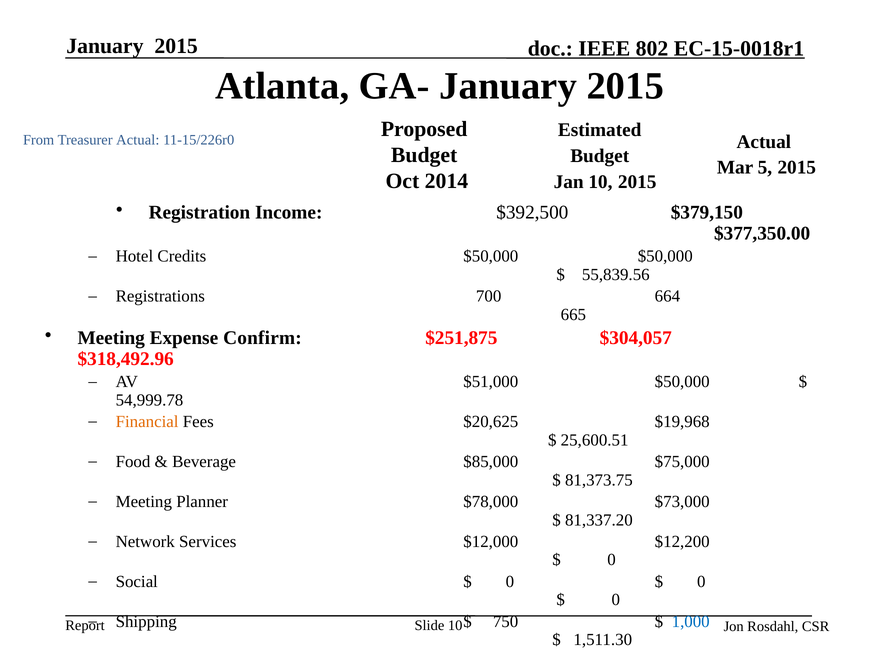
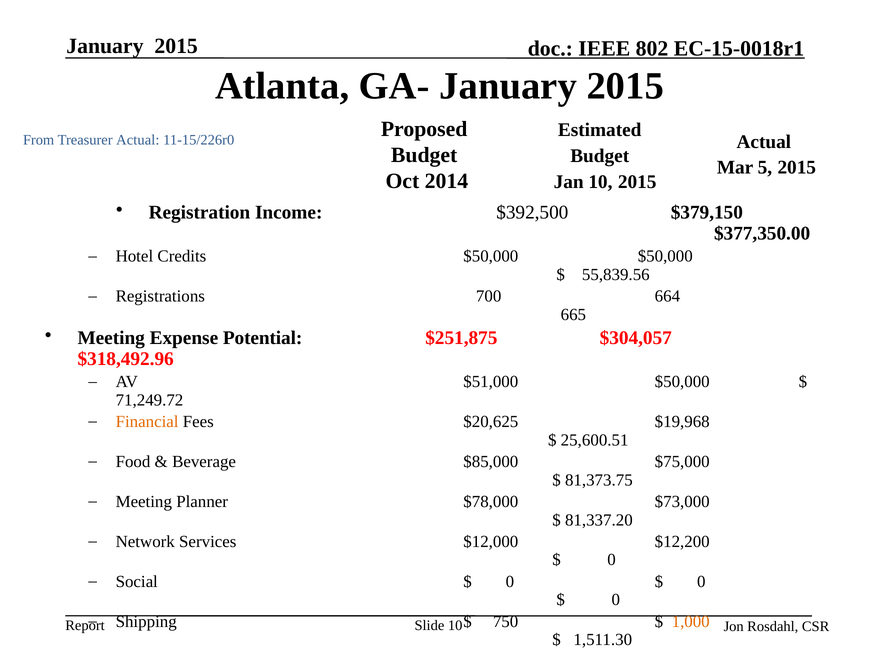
Confirm: Confirm -> Potential (263, 338)
54,999.78: 54,999.78 -> 71,249.72 (149, 400)
1,000 colour: blue -> orange (691, 622)
